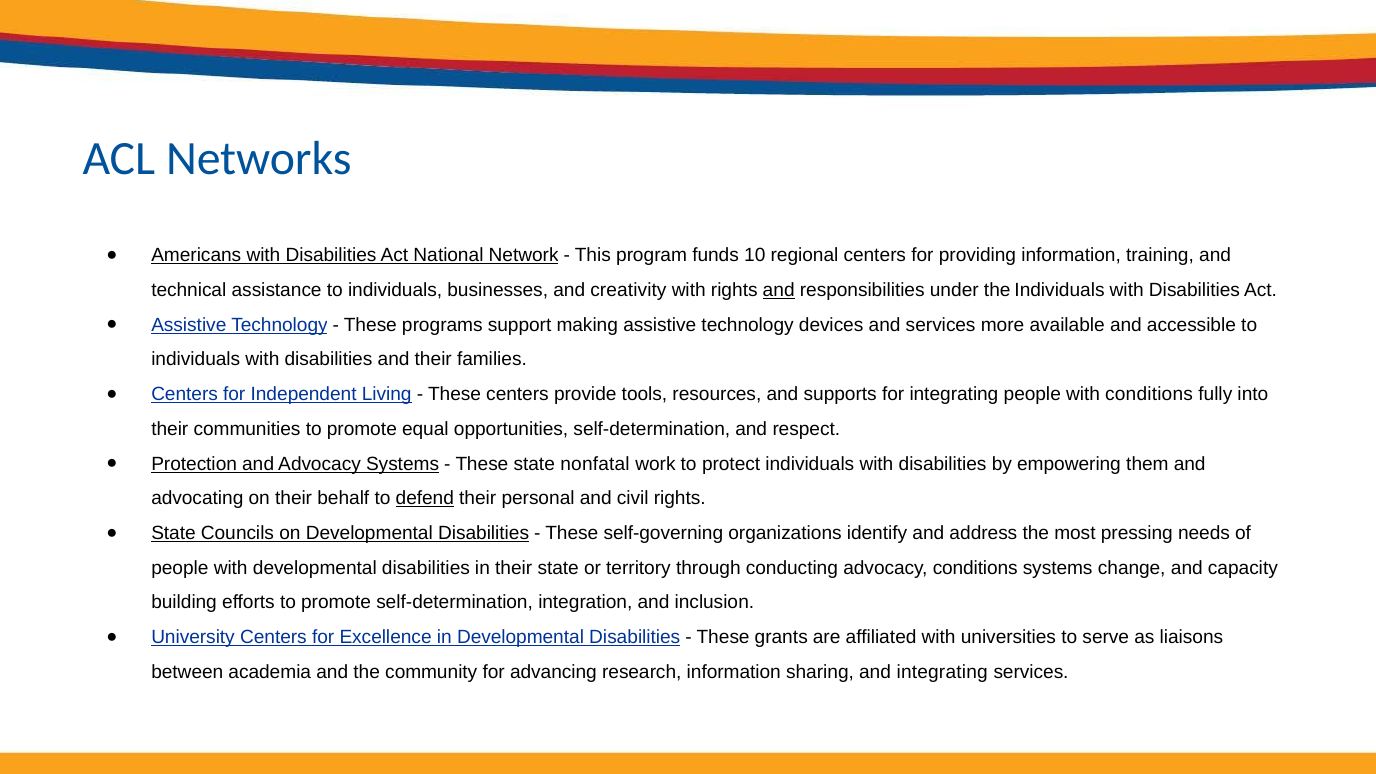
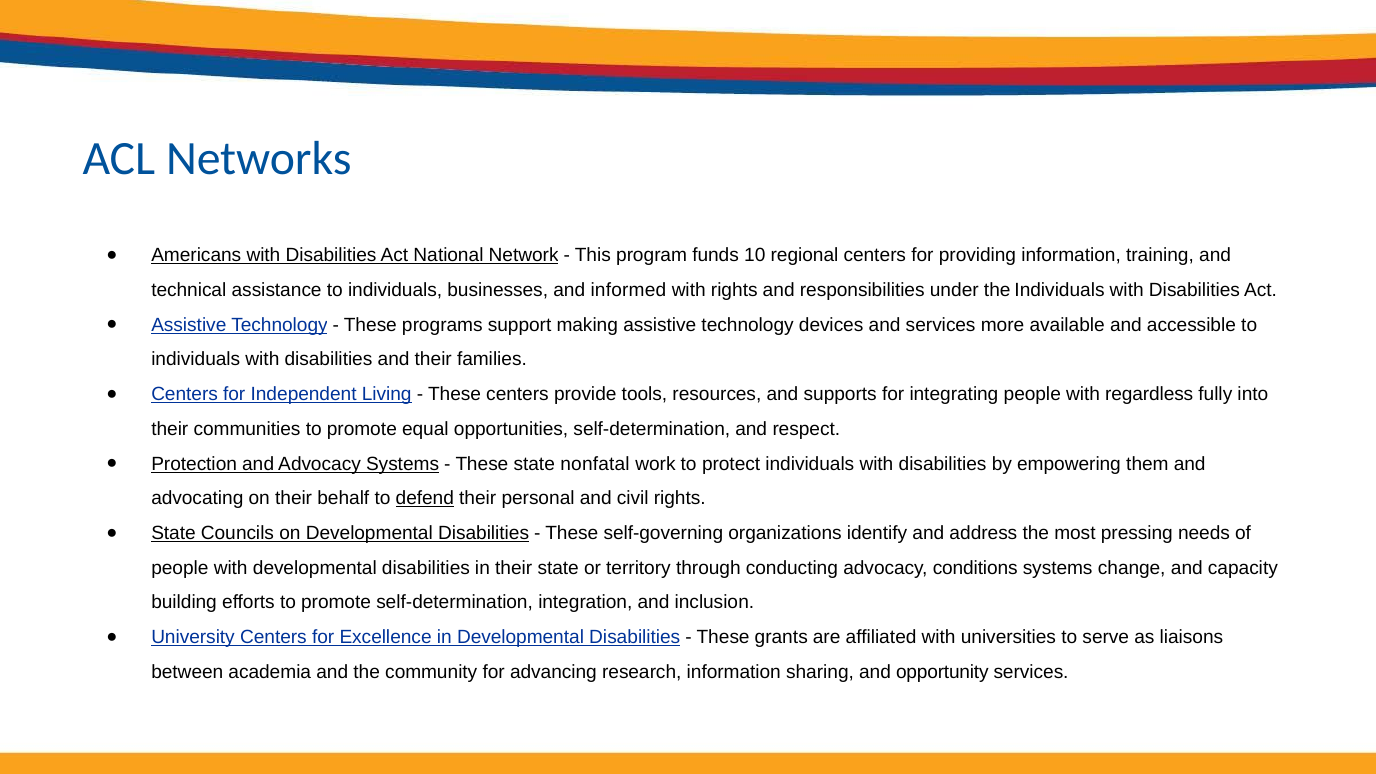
creativity: creativity -> informed (628, 290)
and underline: present -> none (779, 290)
with conditions: conditions -> regardless (1149, 394)
and integrating: integrating -> opportunity (942, 672)
